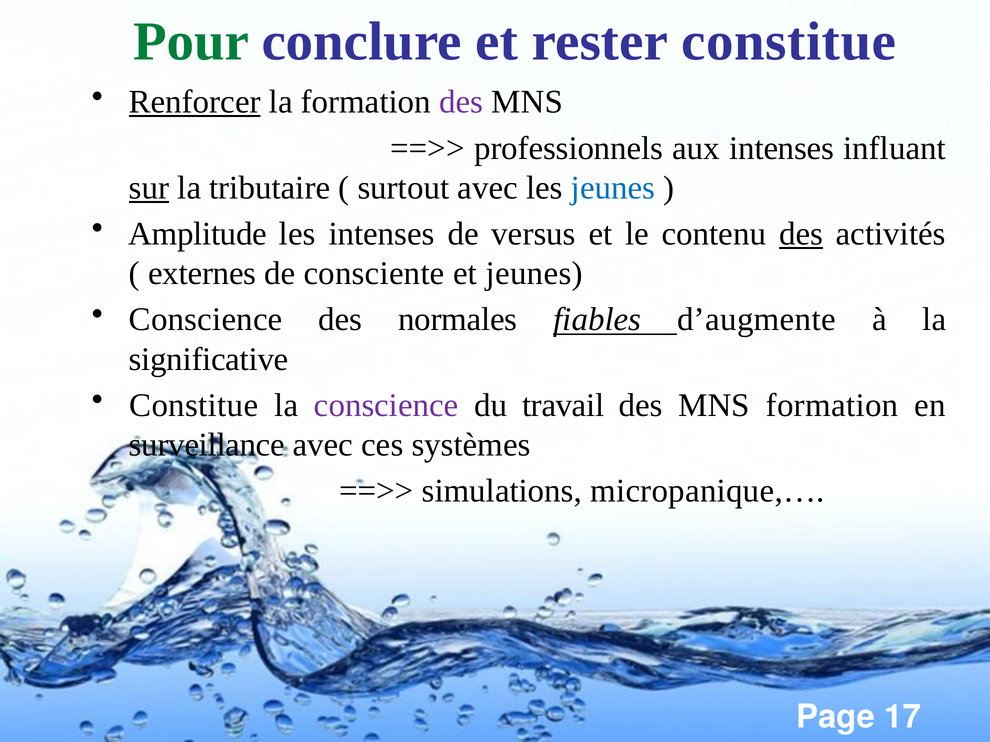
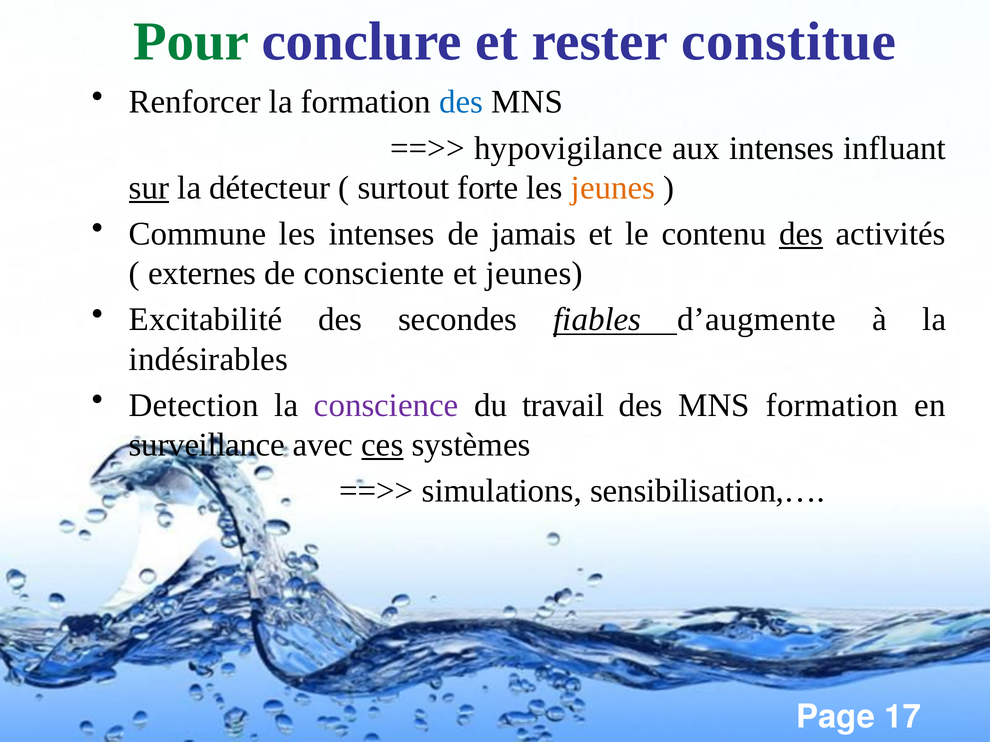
Renforcer underline: present -> none (195, 102)
des colour: purple -> blue (461, 102)
professionnels: professionnels -> hypovigilance (568, 148)
tributaire: tributaire -> détecteur (270, 188)
surtout avec: avec -> forte (488, 188)
jeunes colour: blue -> orange (613, 188)
Amplitude: Amplitude -> Commune (198, 234)
versus: versus -> jamais (534, 234)
Conscience: Conscience -> Excitabilité (206, 320)
normales: normales -> secondes (458, 320)
significative: significative -> indésirables (208, 359)
Constitue: Constitue -> Detection (194, 406)
ces underline: none -> present (382, 445)
micropanique,…: micropanique,… -> sensibilisation,… (708, 491)
